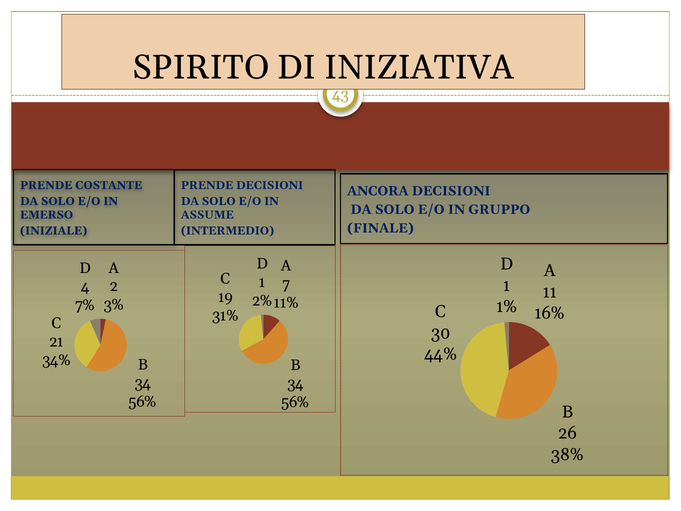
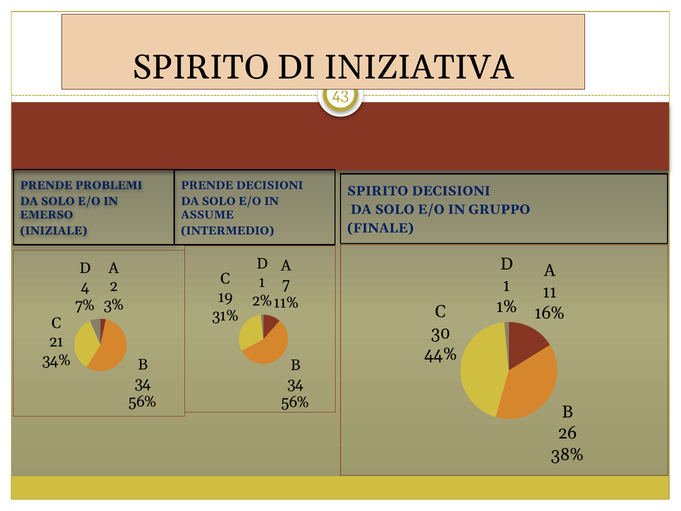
COSTANTE: COSTANTE -> PROBLEMI (109, 185)
ANCORA: ANCORA -> SPIRITO (378, 191)
